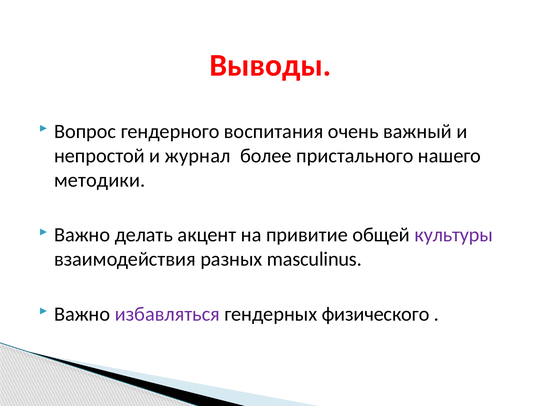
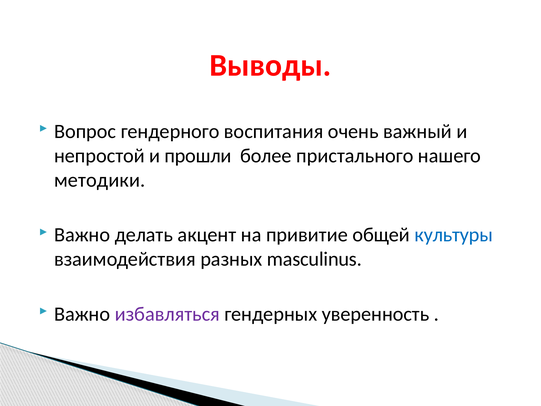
журнал: журнал -> прошли (198, 156)
культуры colour: purple -> blue (454, 235)
физического: физического -> уверенность (376, 314)
